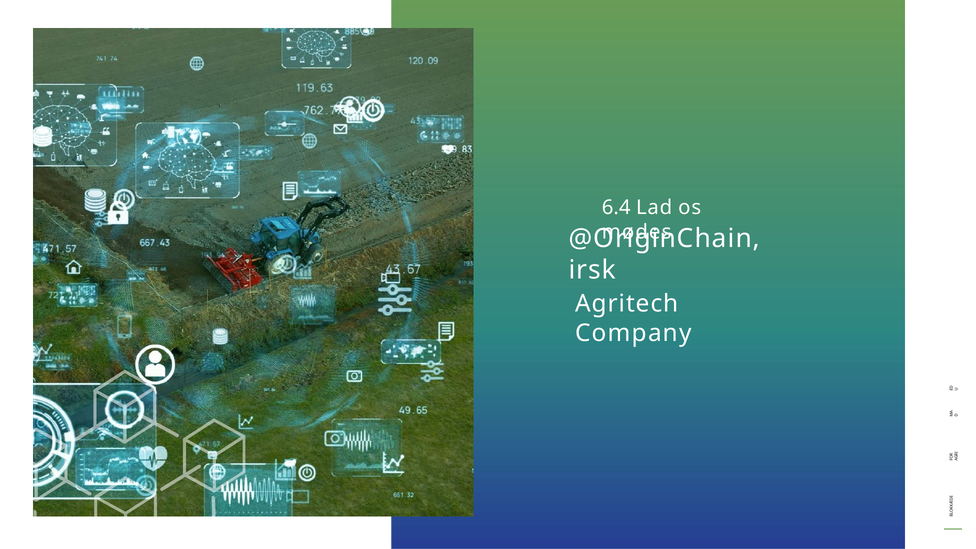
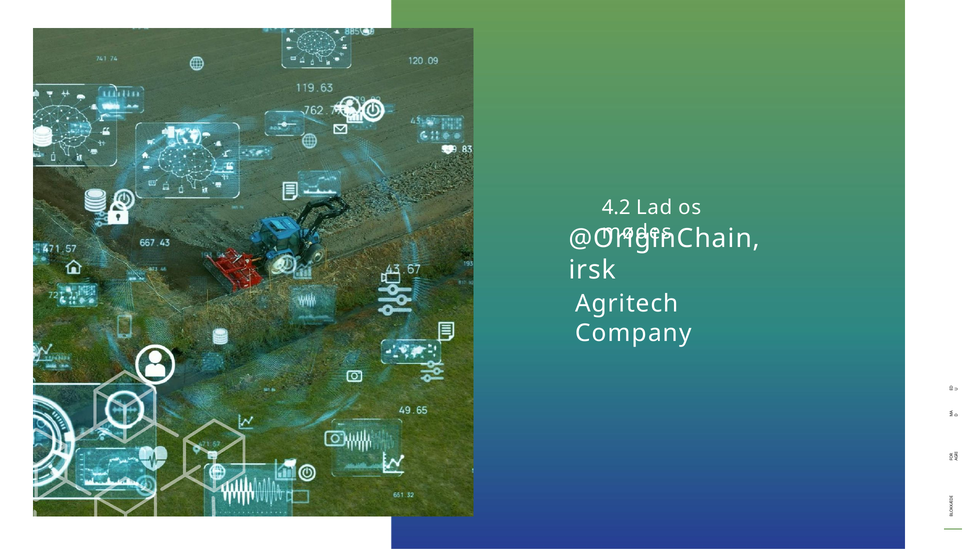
6.4: 6.4 -> 4.2 (616, 208)
